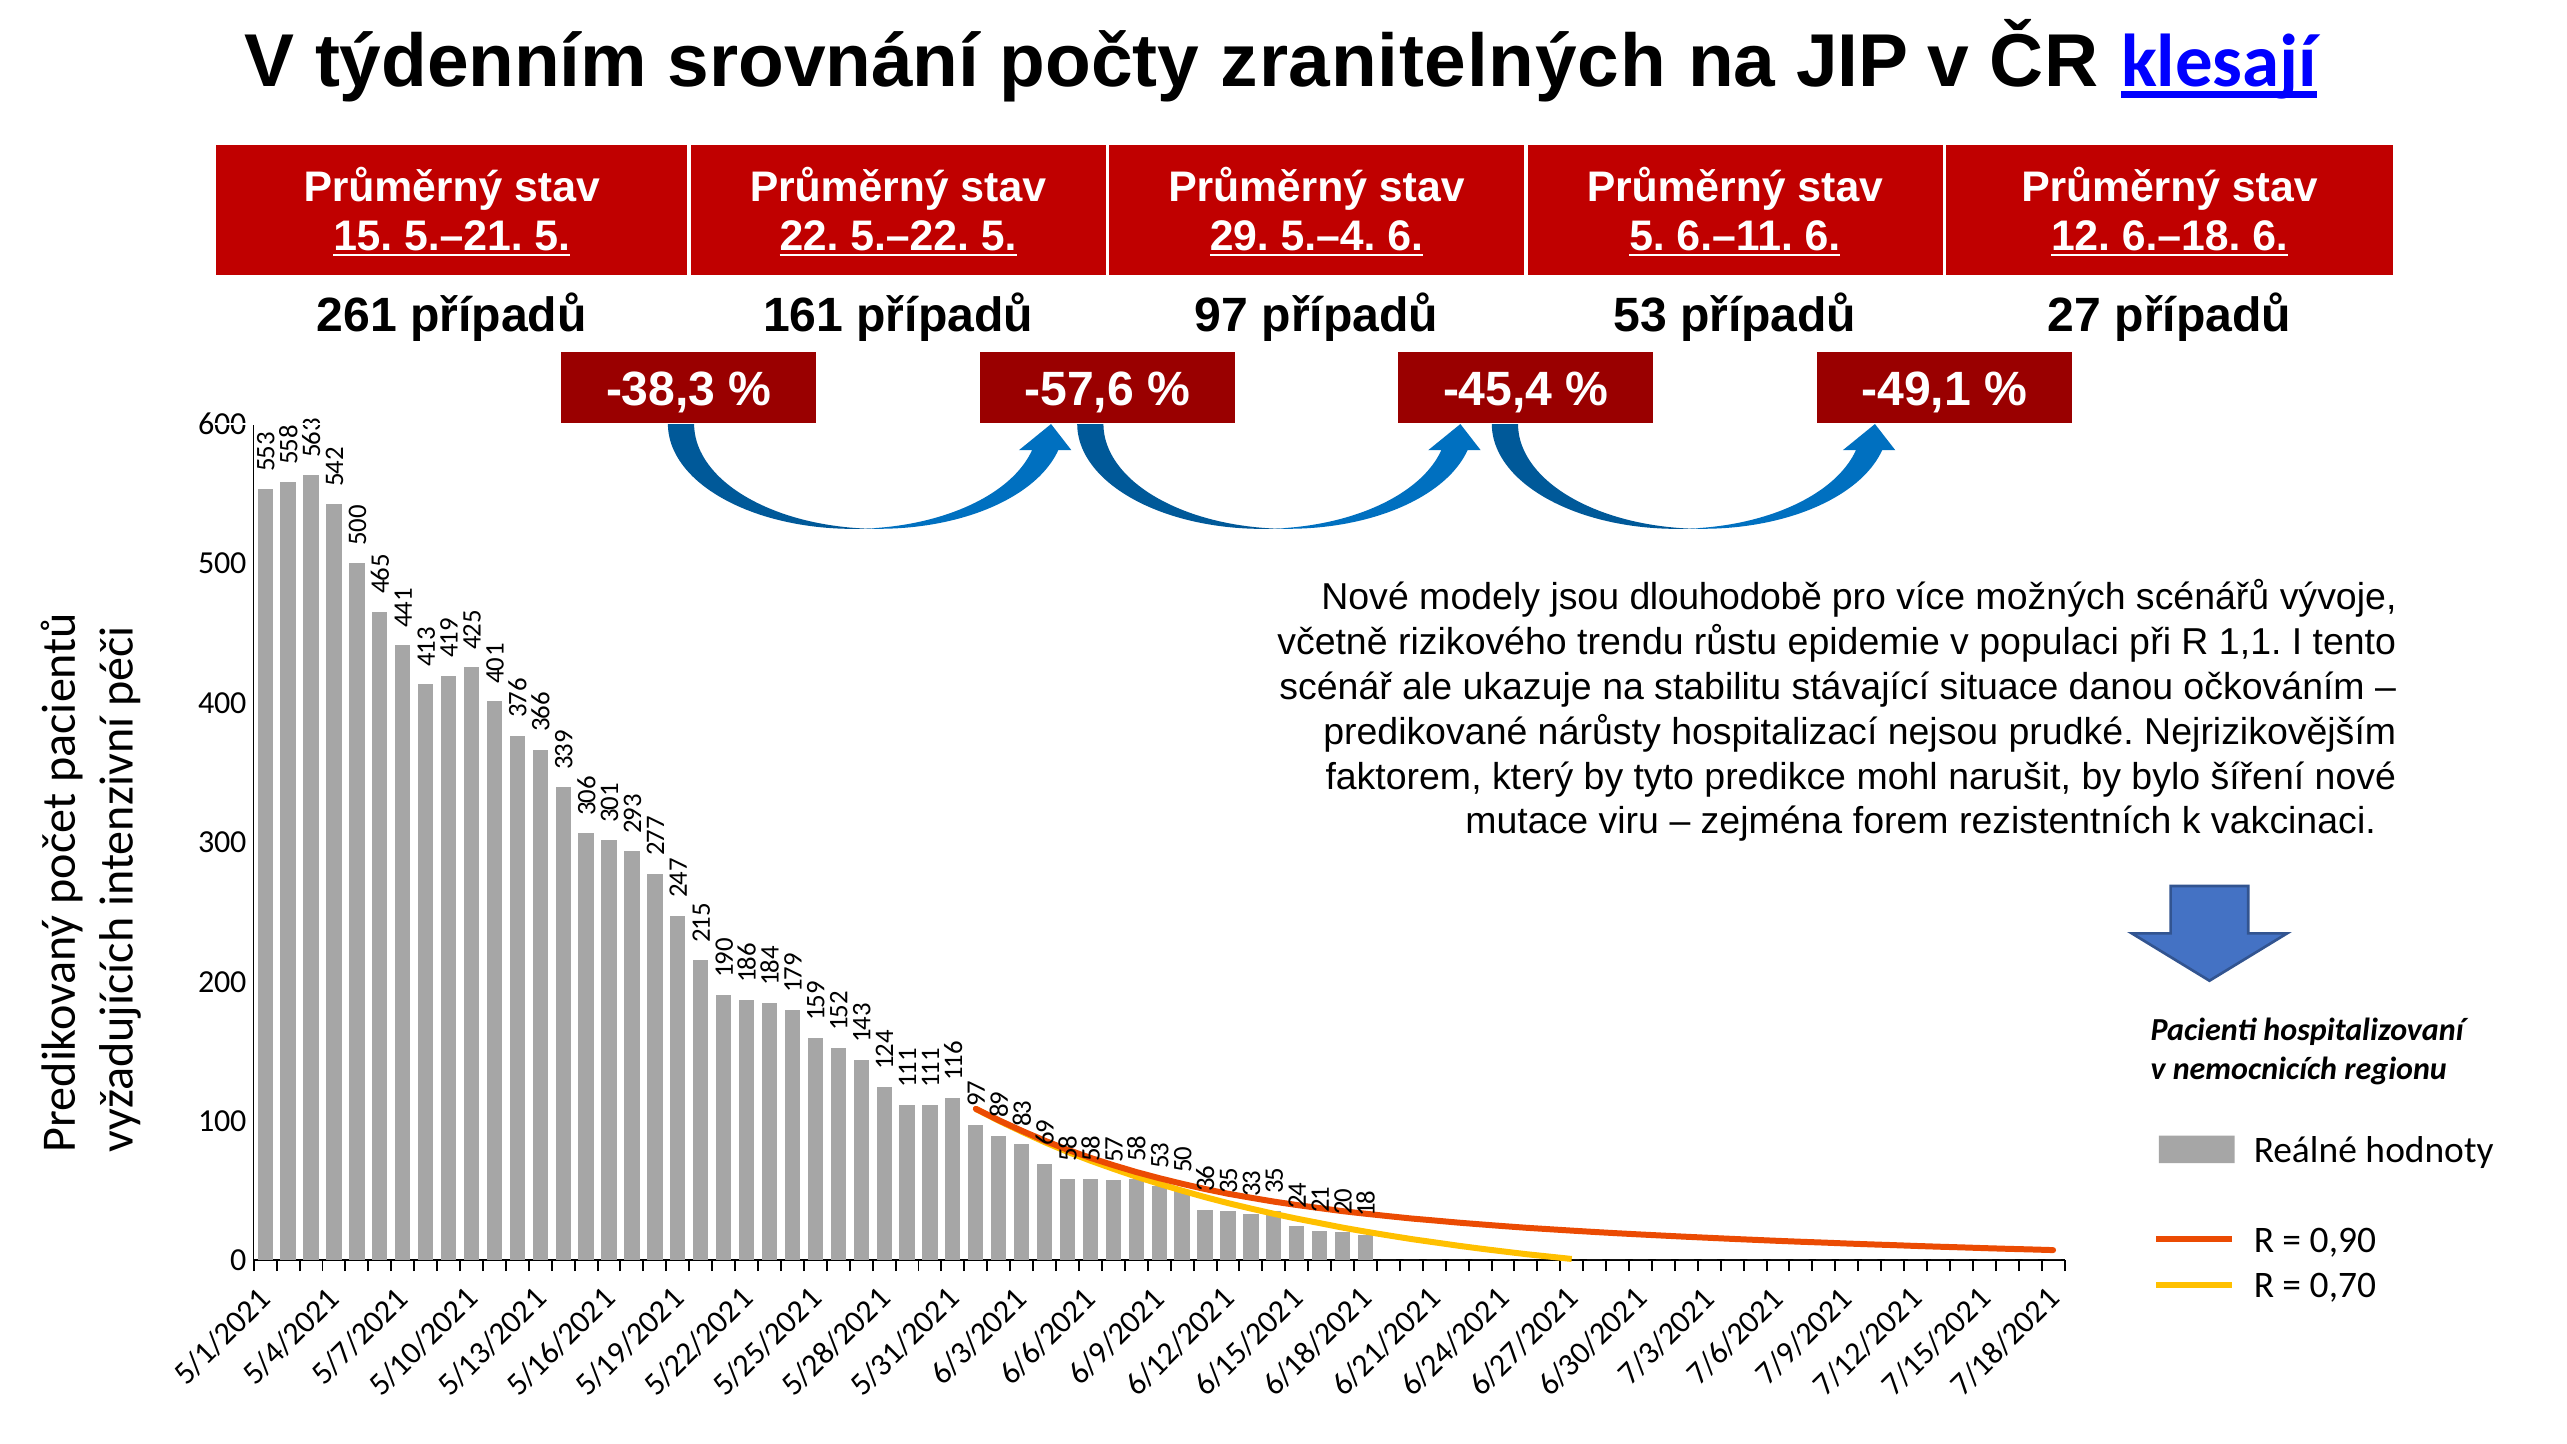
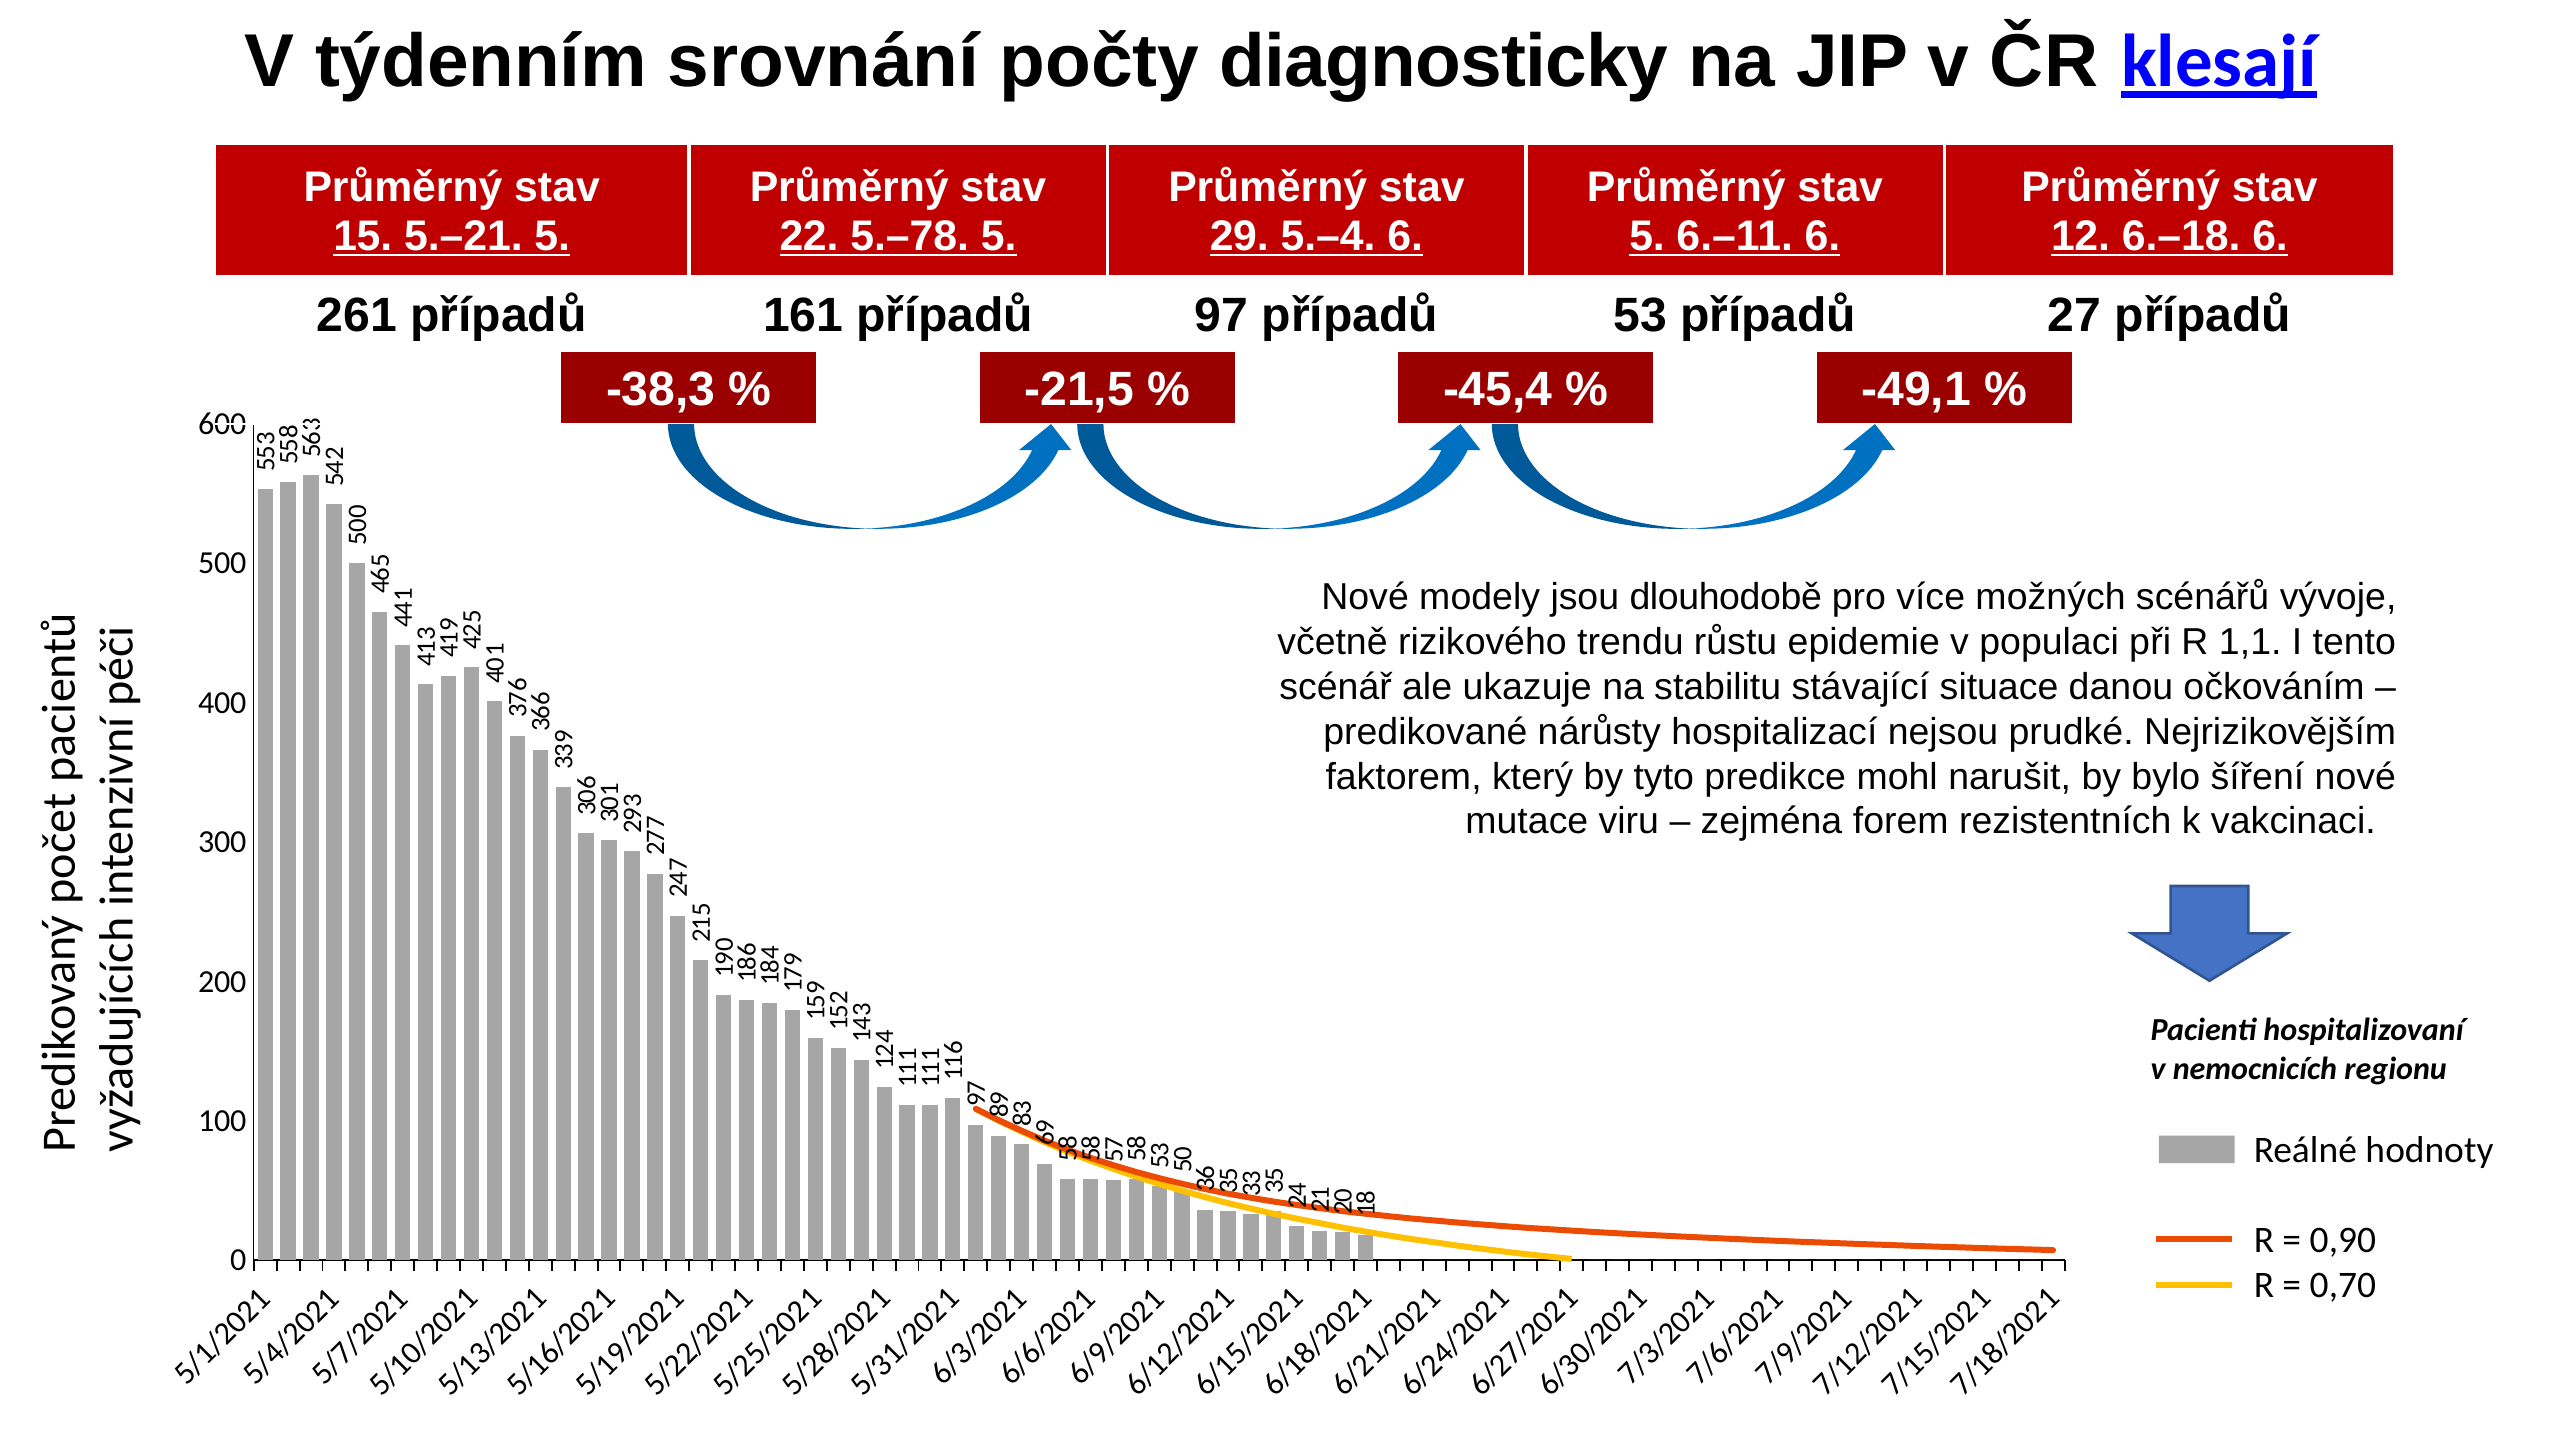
zranitelných: zranitelných -> diagnosticky (1444, 62)
5.–22: 5.–22 -> 5.–78 (910, 236)
-57,6: -57,6 -> -21,5 (1079, 389)
